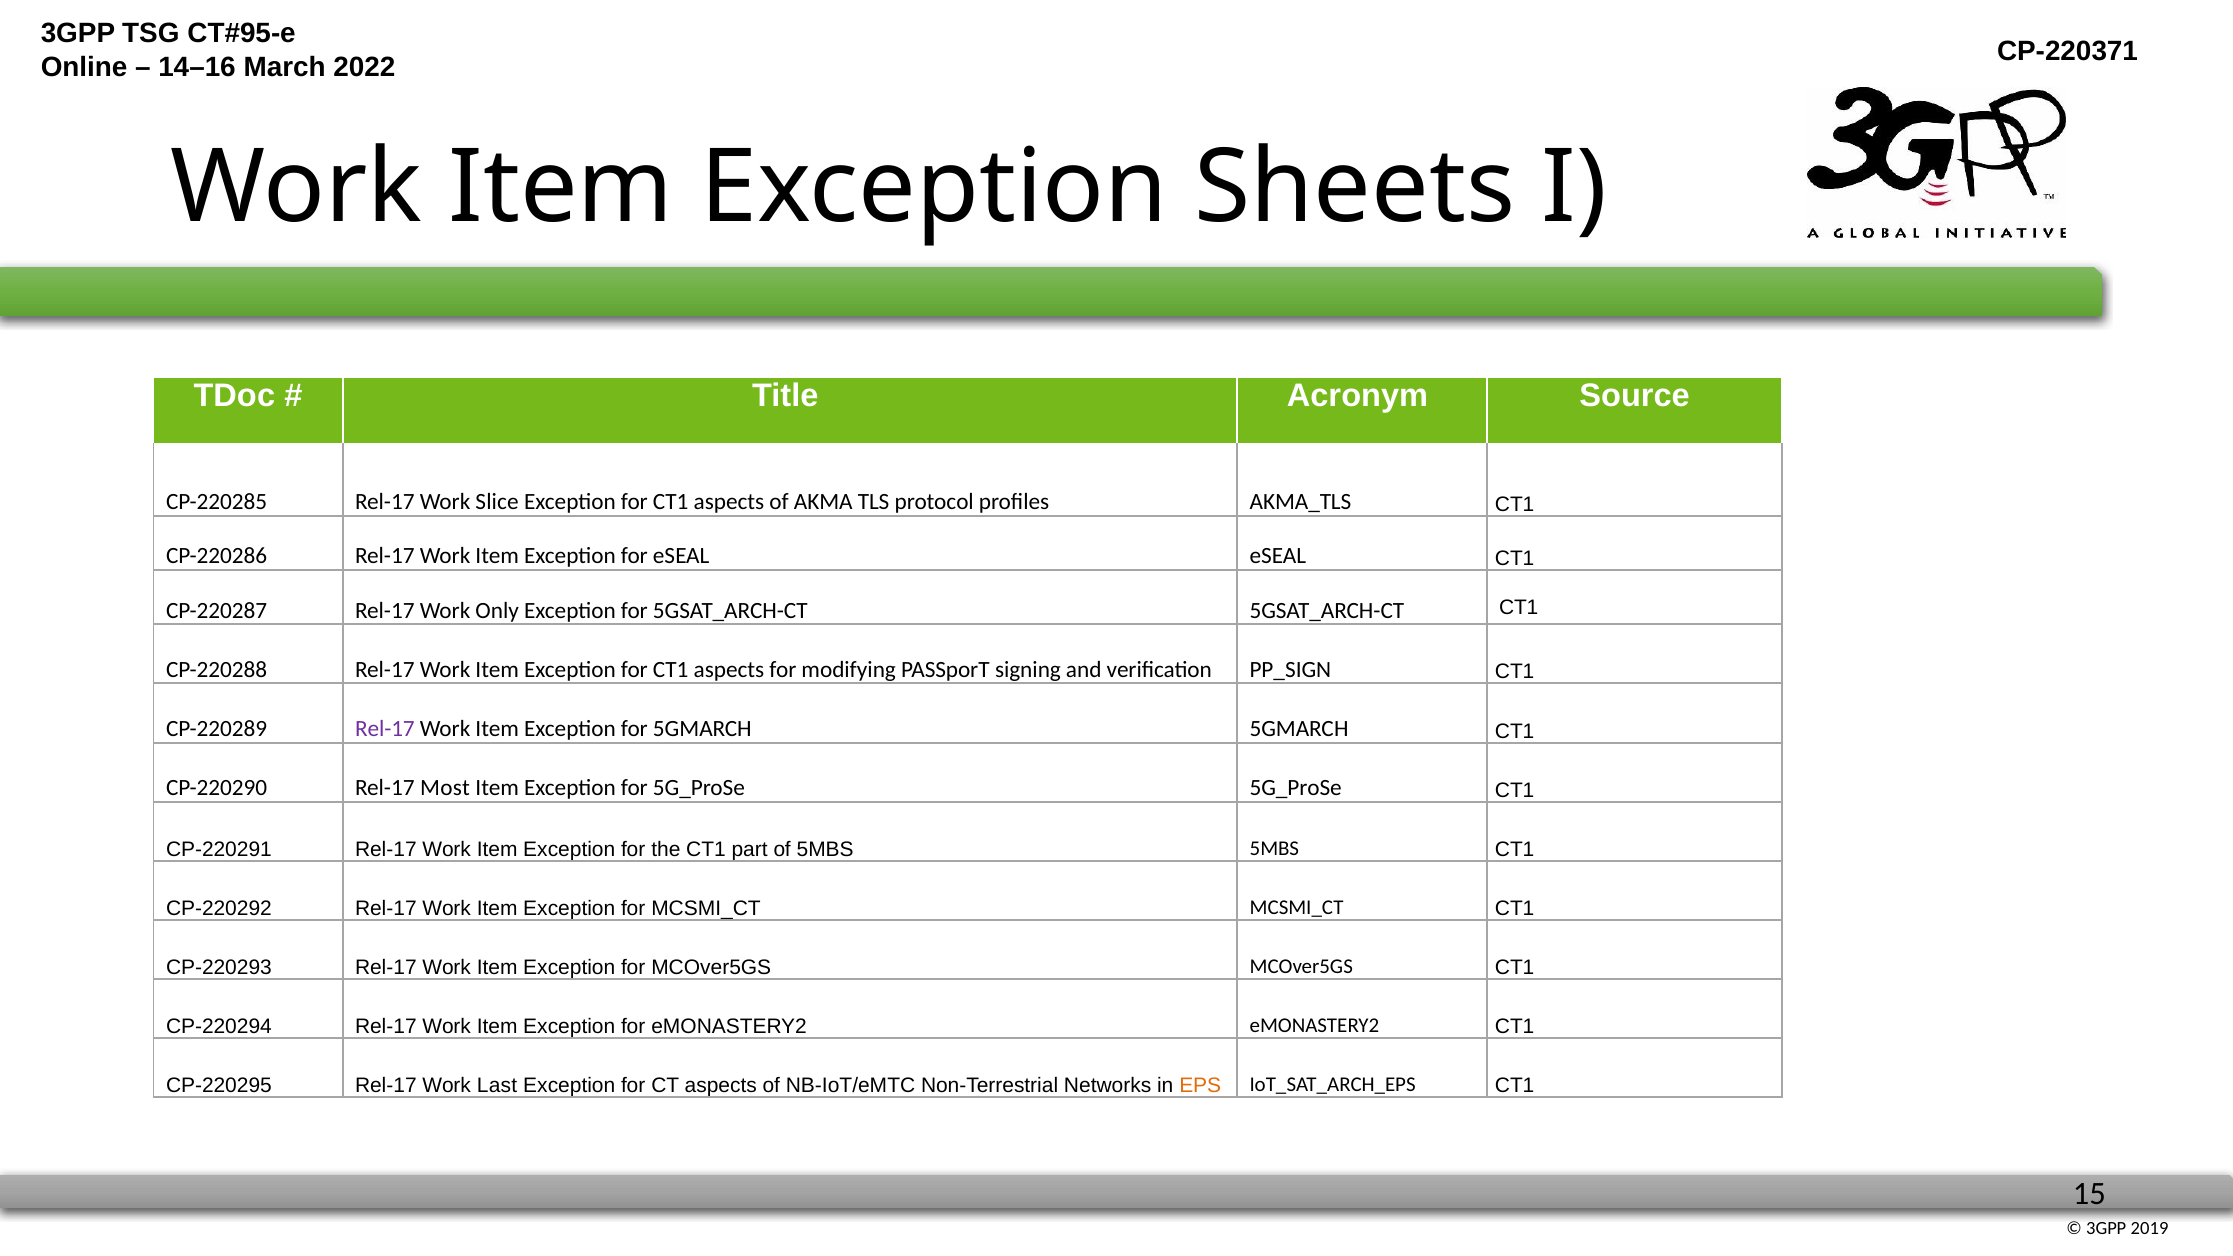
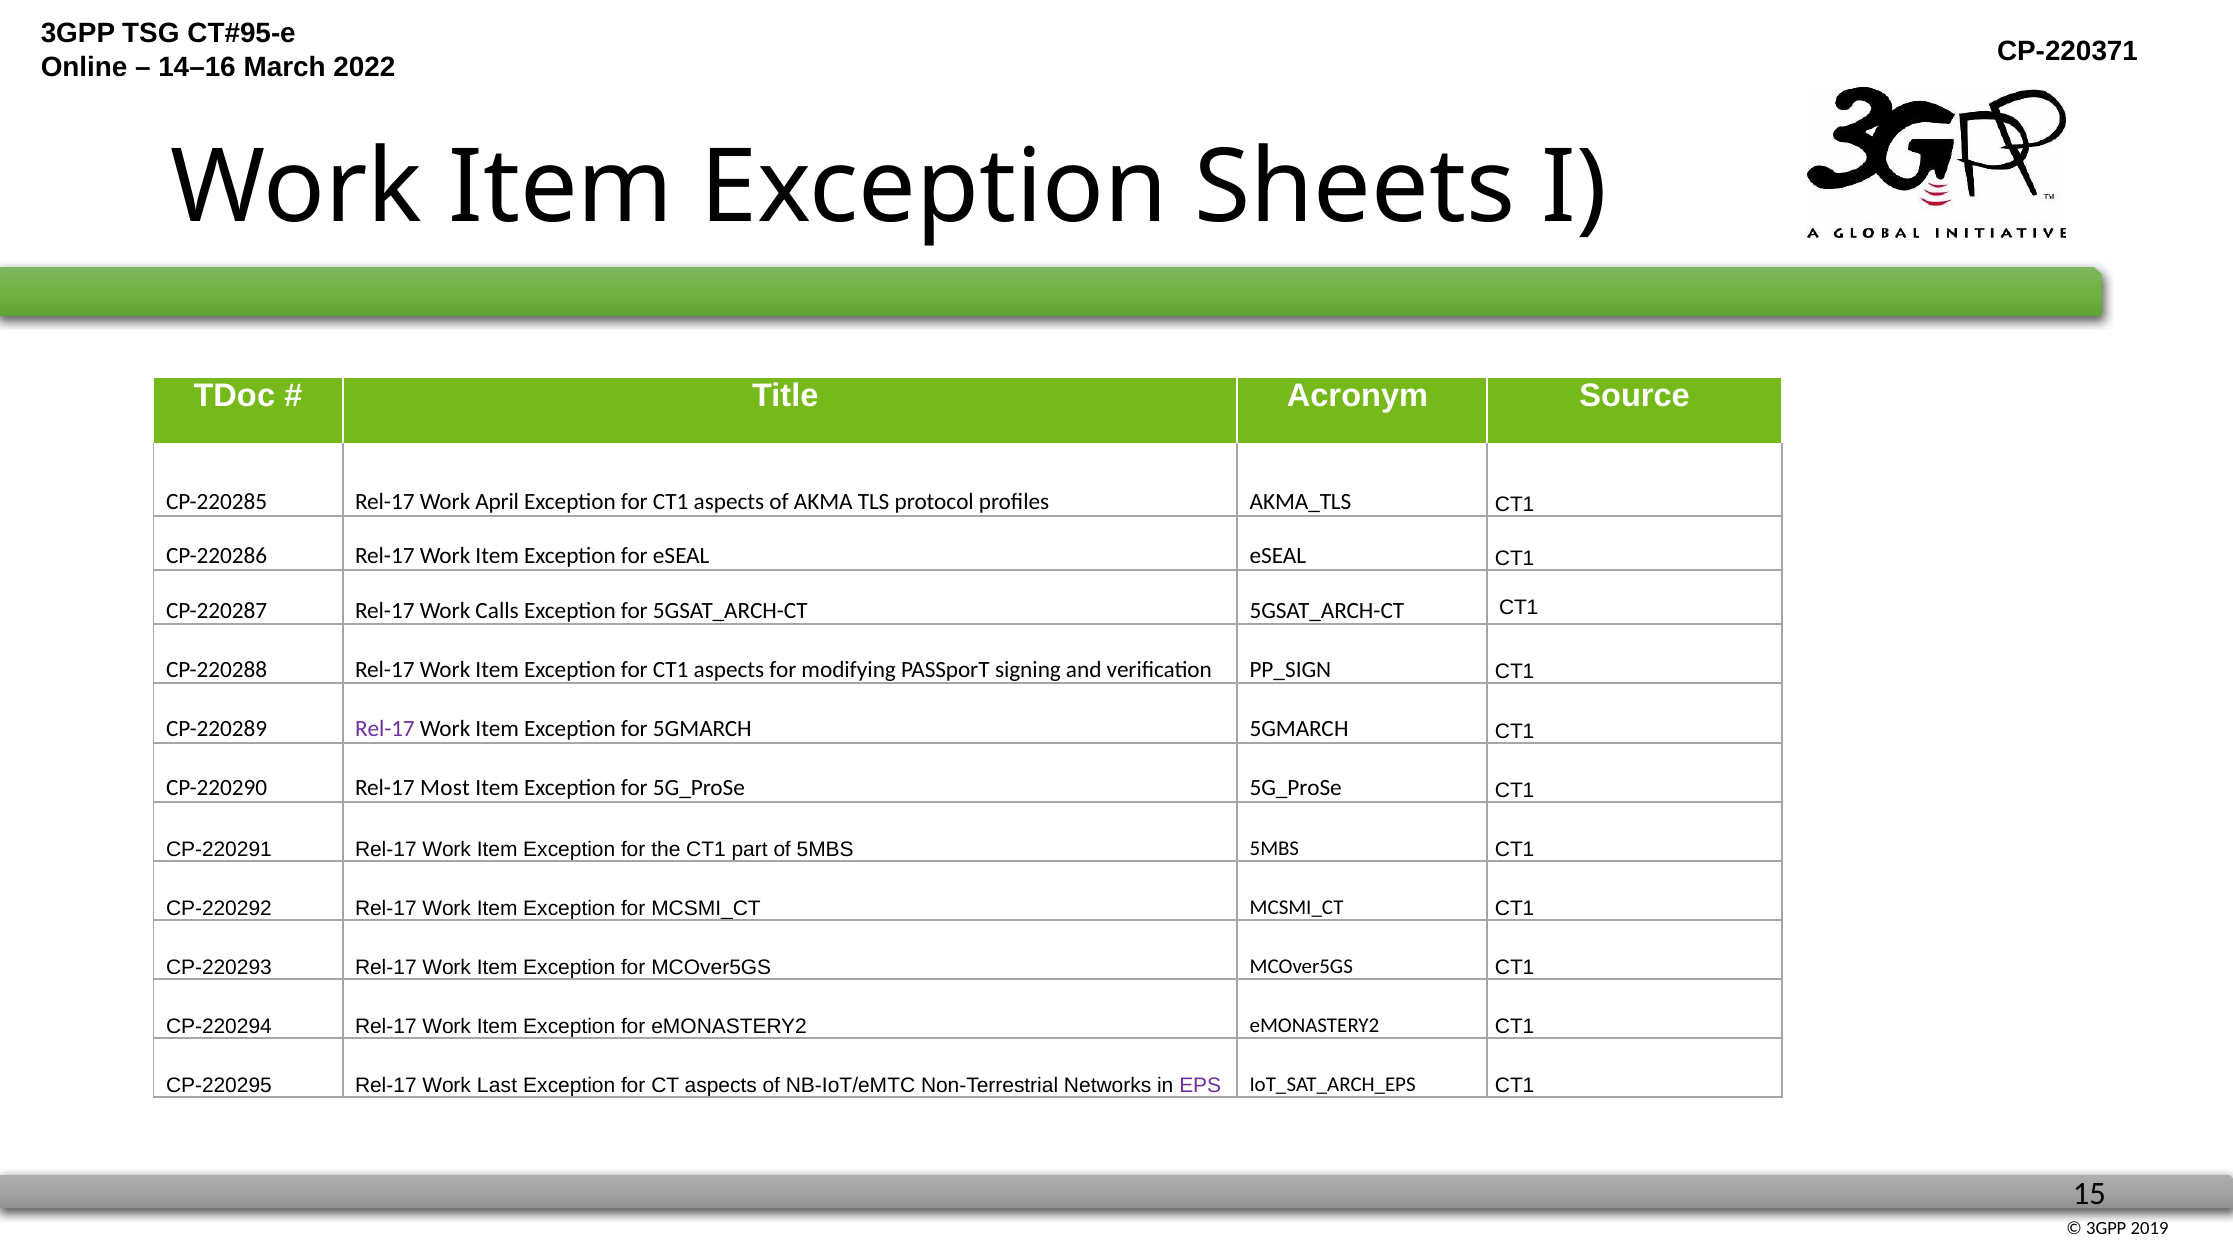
Slice: Slice -> April (497, 502)
Only: Only -> Calls (497, 611)
EPS colour: orange -> purple (1200, 1086)
